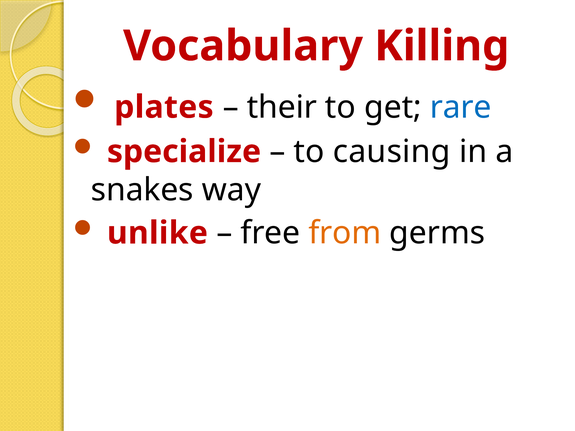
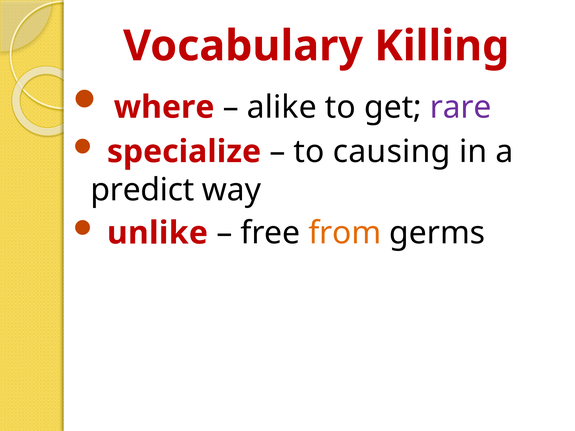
plates: plates -> where (164, 107)
their: their -> alike (282, 107)
rare colour: blue -> purple (461, 107)
snakes: snakes -> predict (142, 190)
